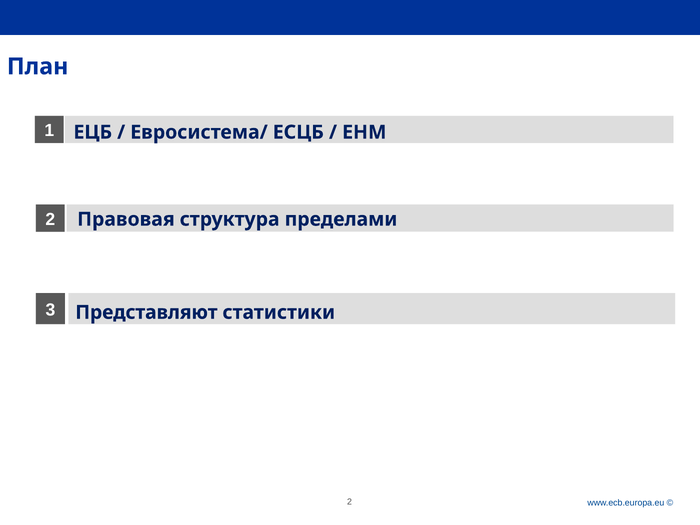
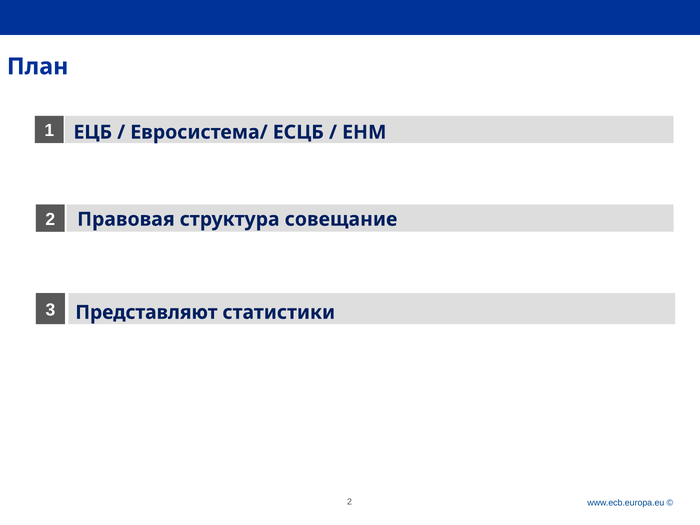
пределами: пределами -> совещание (341, 219)
